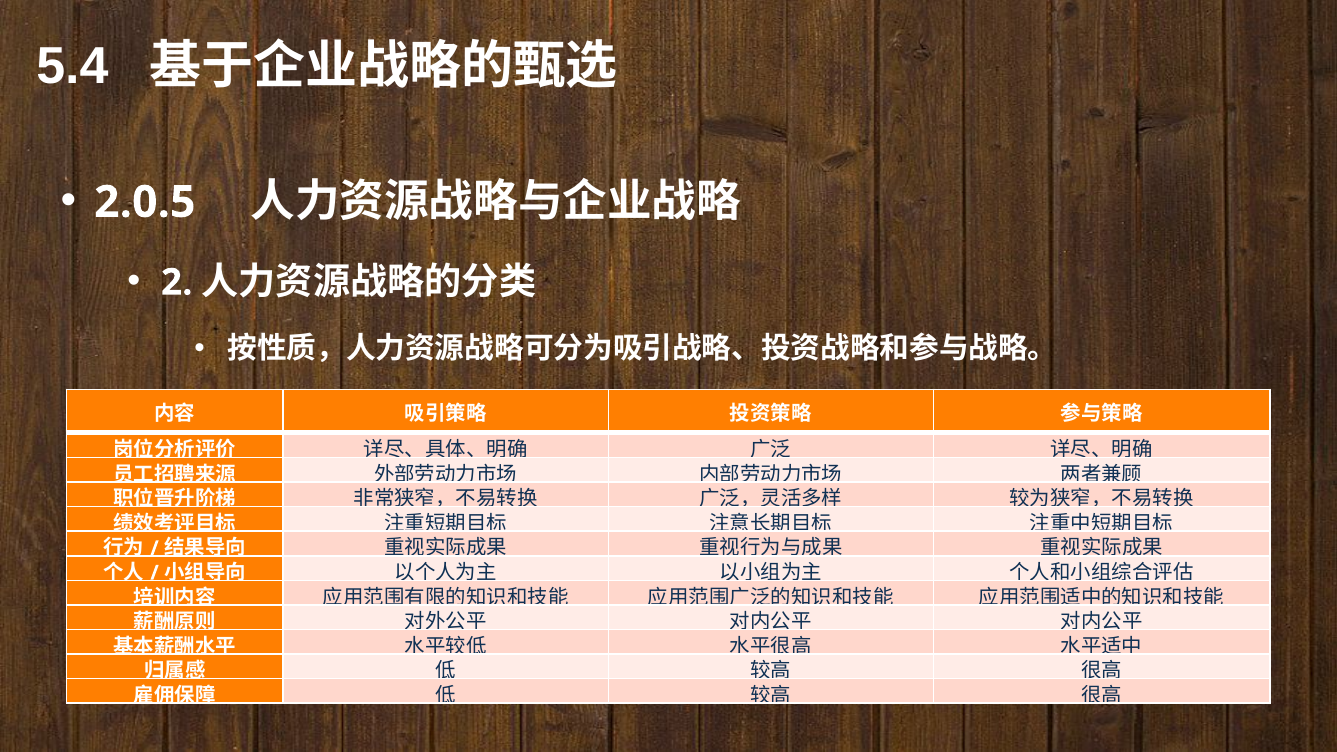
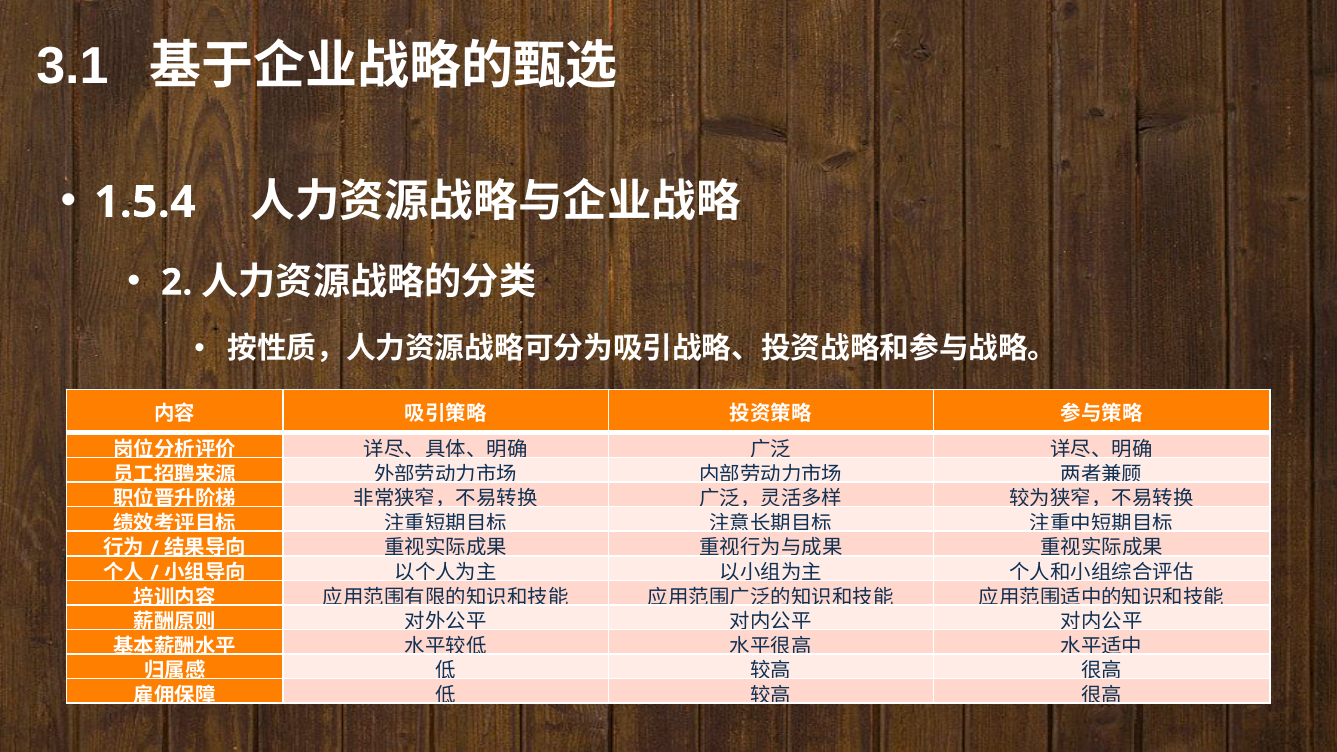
5.4: 5.4 -> 3.1 (72, 66)
2.0.5: 2.0.5 -> 1.5.4 (145, 202)
